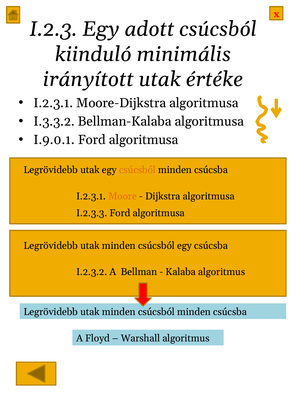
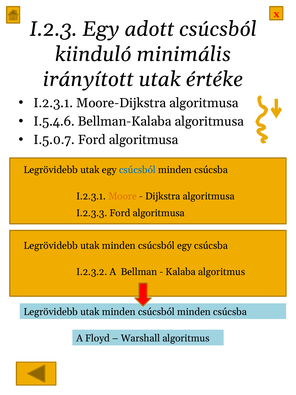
I.3.3.2: I.3.3.2 -> I.5.4.6 (54, 121)
I.9.0.1: I.9.0.1 -> I.5.0.7 (54, 140)
csúcsból colour: orange -> blue (137, 170)
